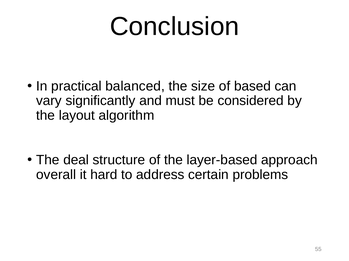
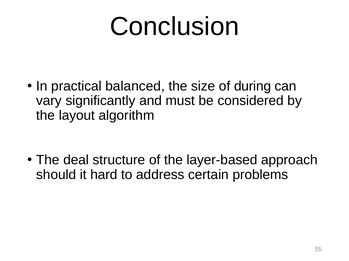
based: based -> during (253, 86)
overall: overall -> should (56, 175)
